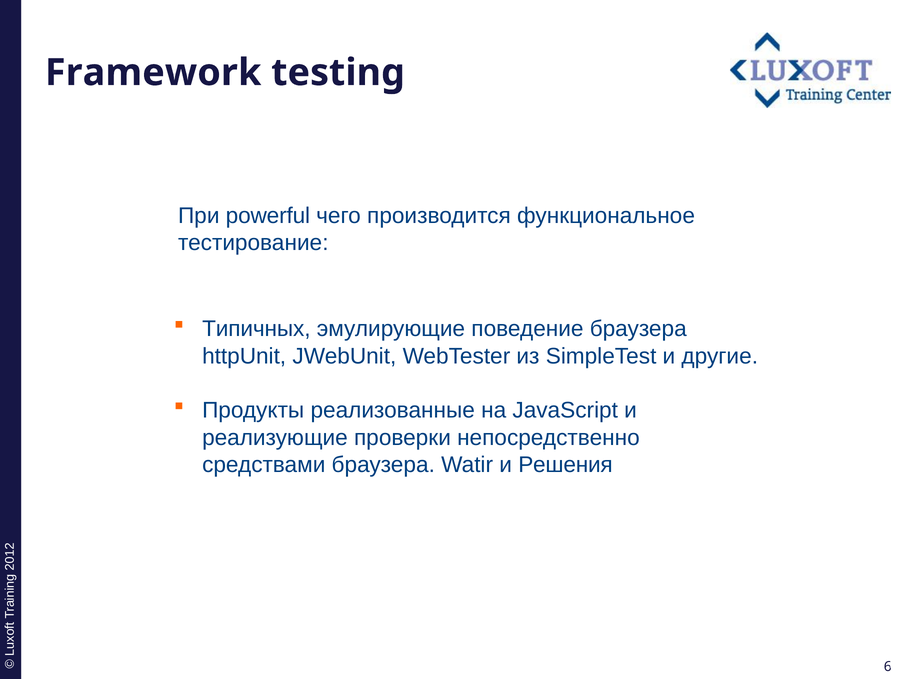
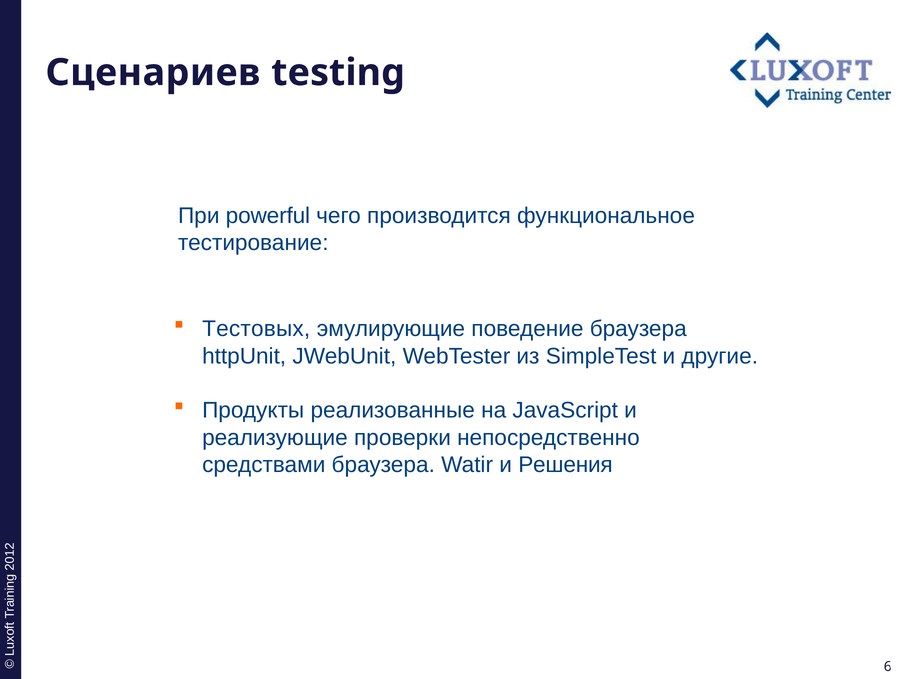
Framework: Framework -> Сценариев (153, 73)
Типичных: Типичных -> Тестовых (256, 329)
